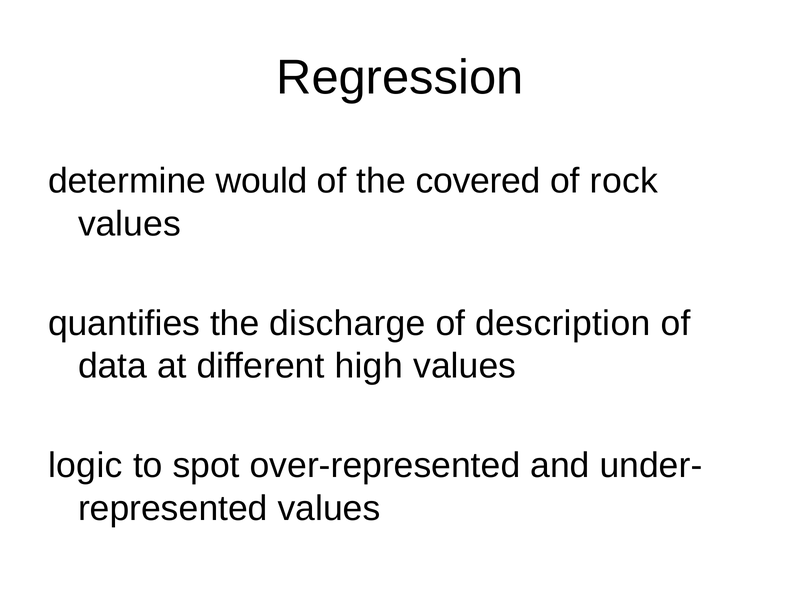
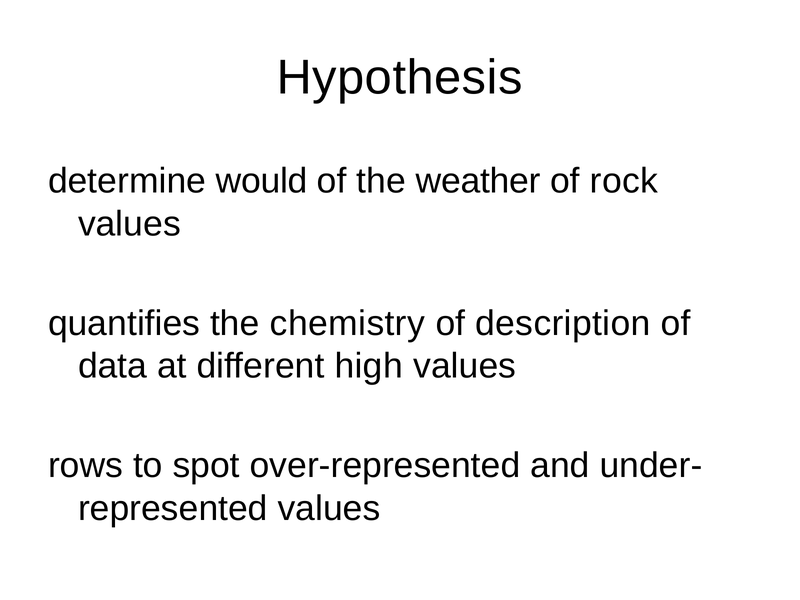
Regression: Regression -> Hypothesis (400, 77)
covered: covered -> weather (478, 181)
discharge: discharge -> chemistry (347, 323)
logic: logic -> rows (86, 466)
